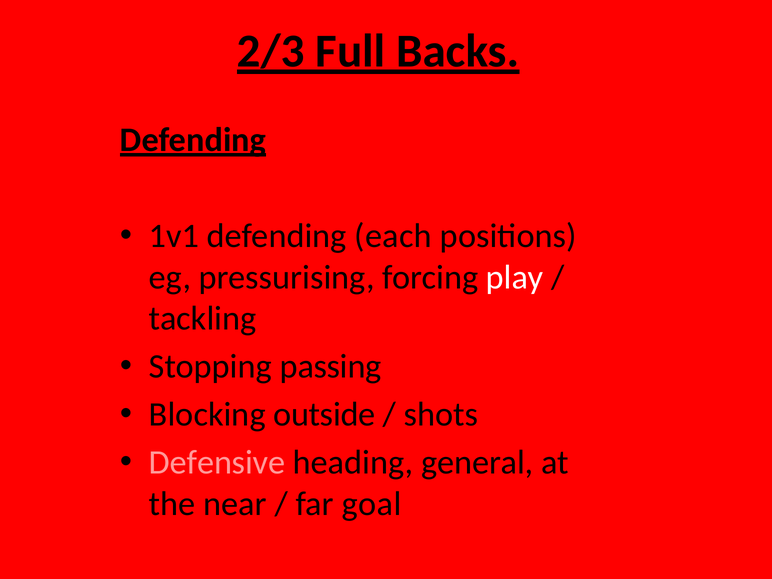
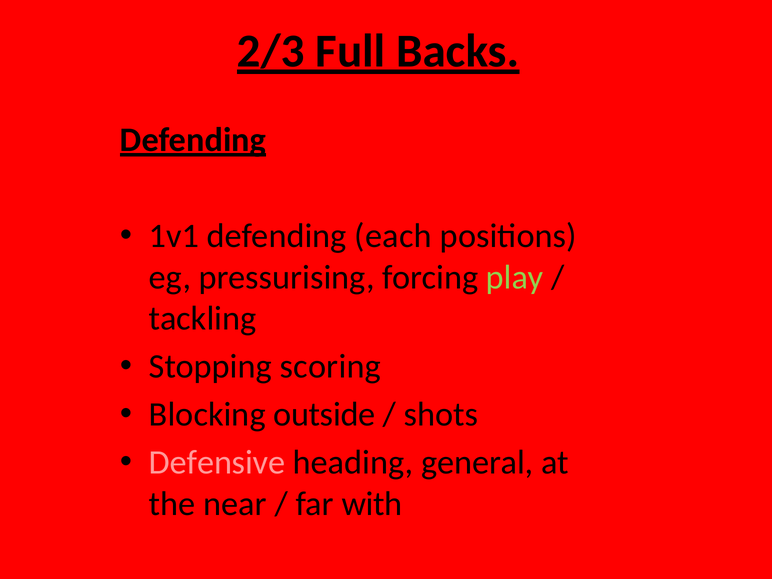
play colour: white -> light green (515, 277)
passing: passing -> scoring (330, 367)
goal: goal -> with (372, 504)
